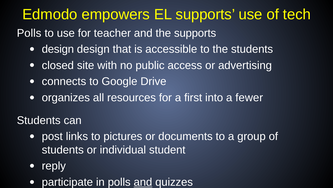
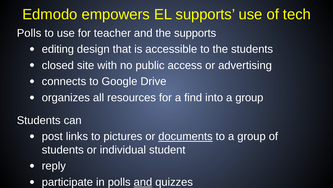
design: design -> editing (58, 49)
first: first -> find (193, 97)
into a fewer: fewer -> group (249, 97)
documents underline: none -> present (185, 136)
